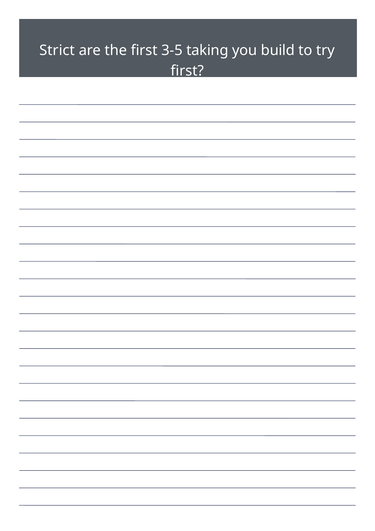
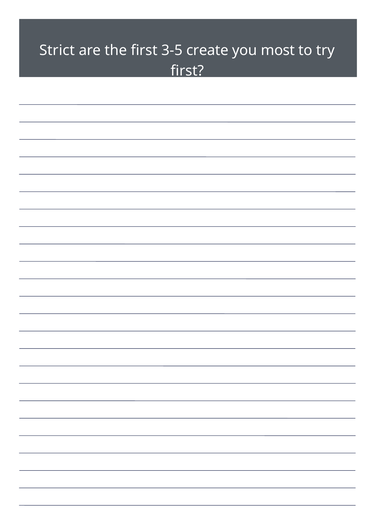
taking: taking -> create (207, 50)
build: build -> most (278, 50)
